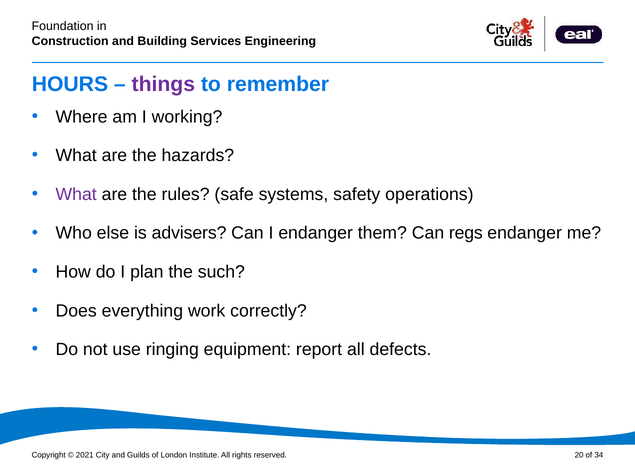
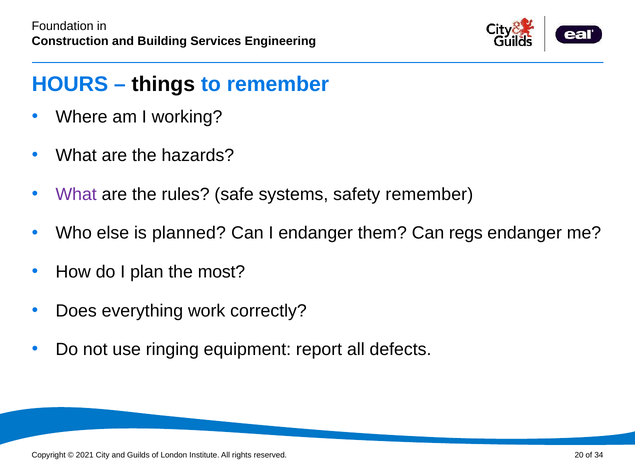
things colour: purple -> black (163, 84)
safety operations: operations -> remember (429, 194)
advisers: advisers -> planned (189, 233)
such: such -> most (221, 272)
